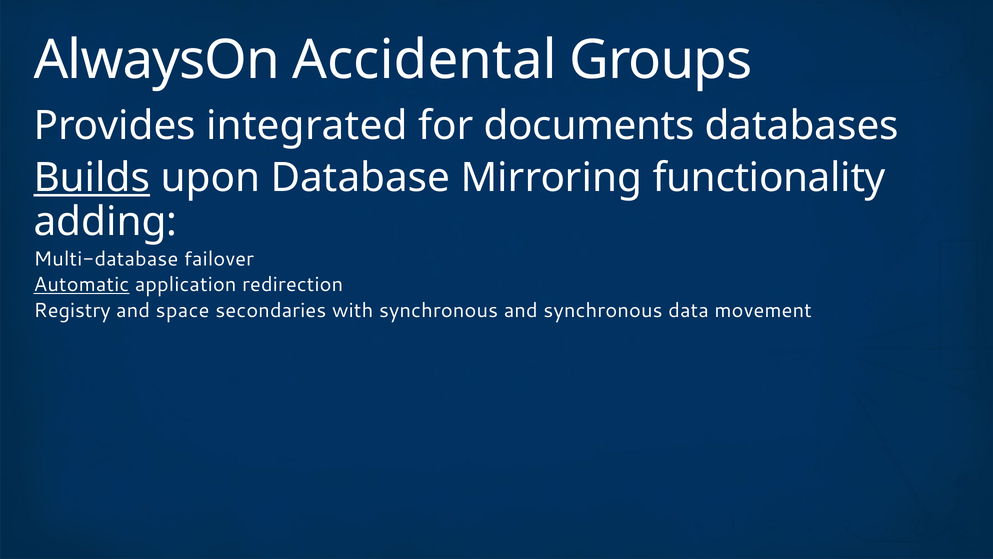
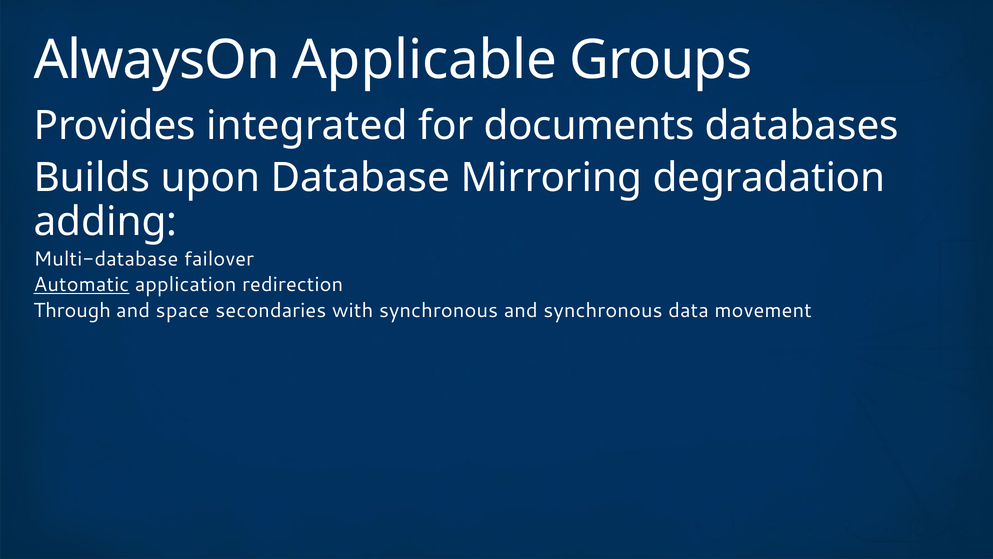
Accidental: Accidental -> Applicable (425, 60)
Builds underline: present -> none (92, 178)
functionality: functionality -> degradation (769, 178)
Registry: Registry -> Through (72, 310)
